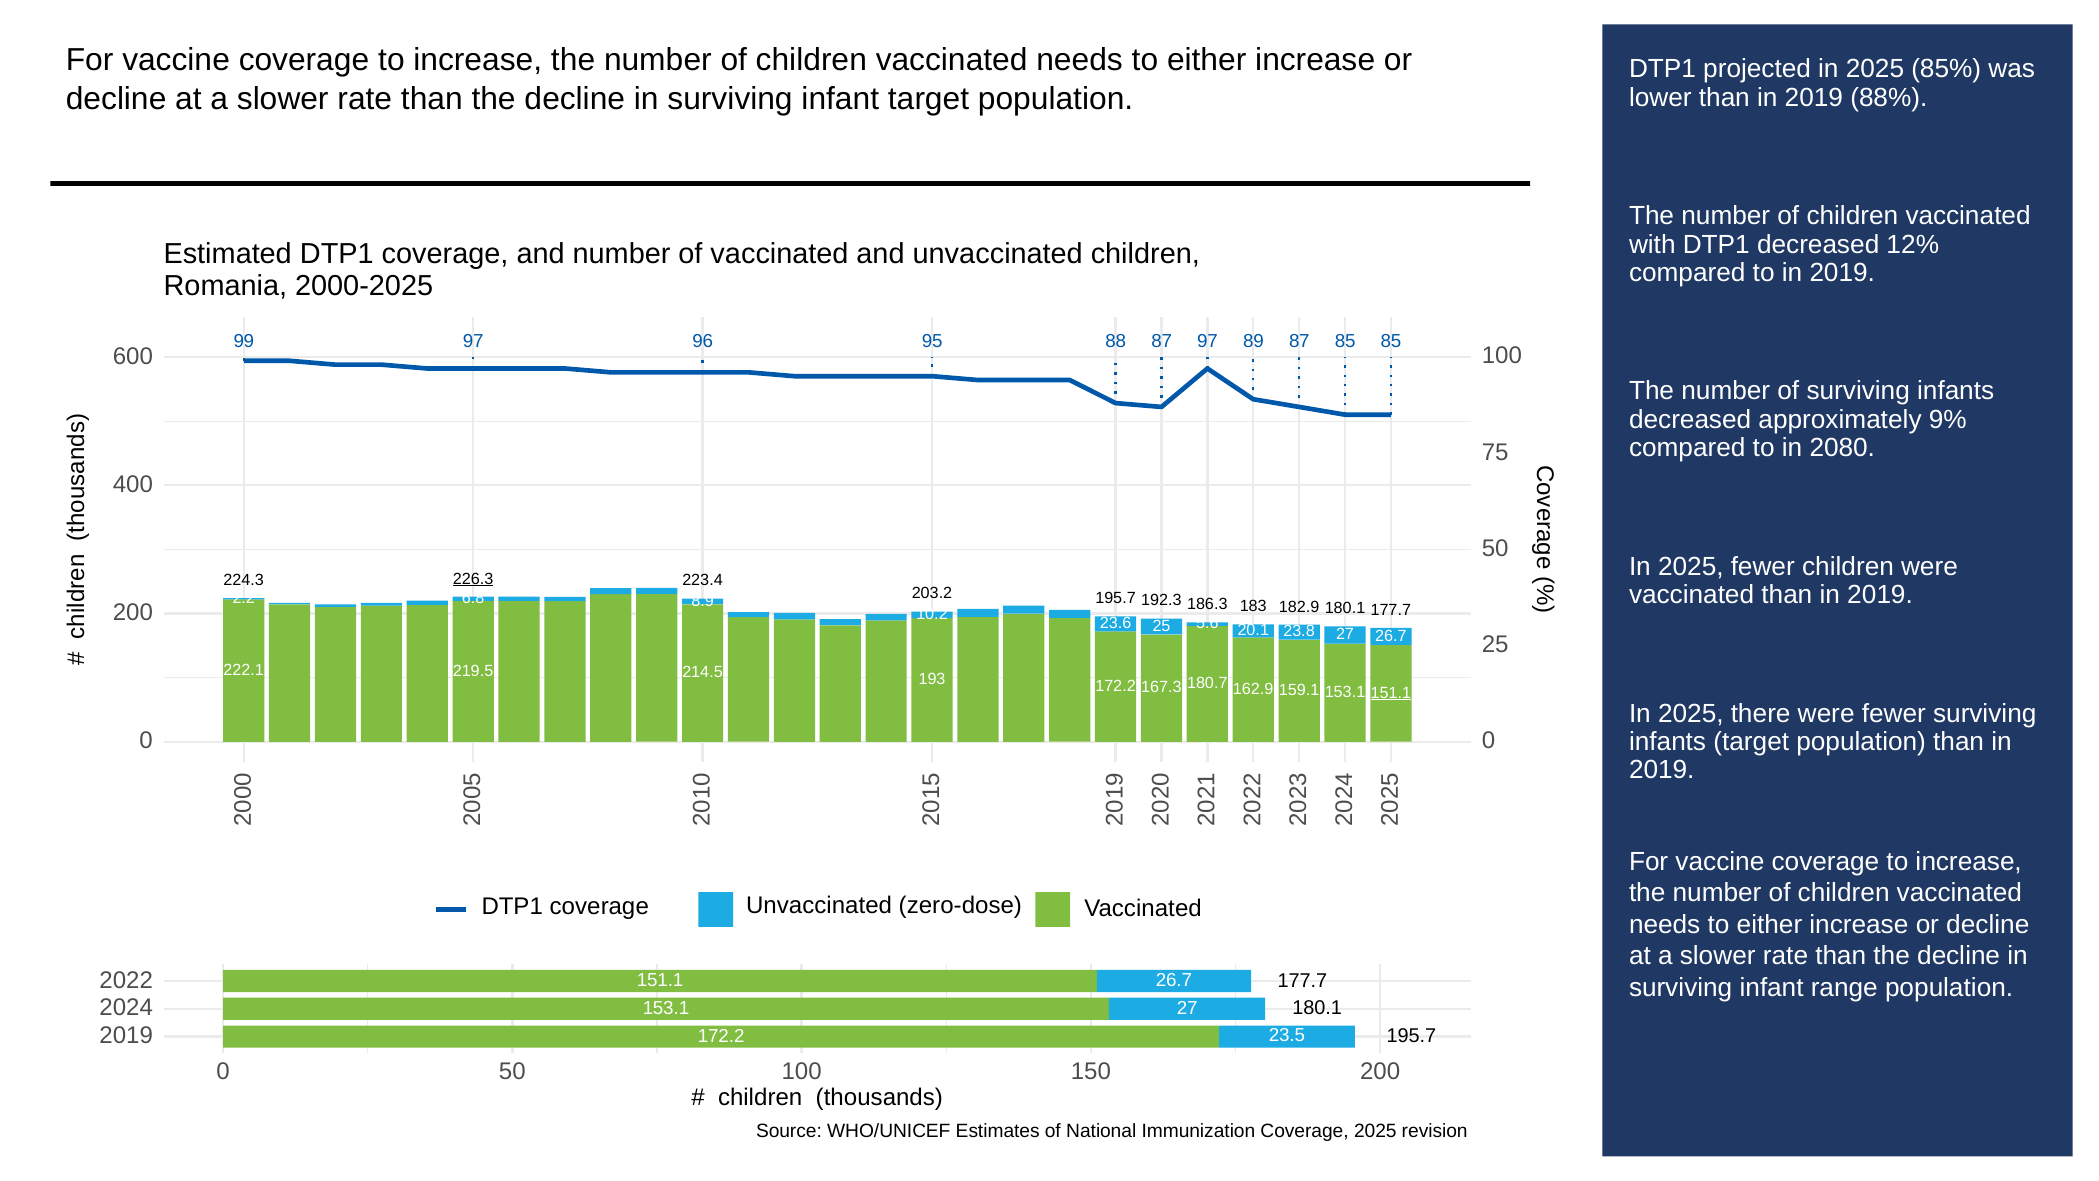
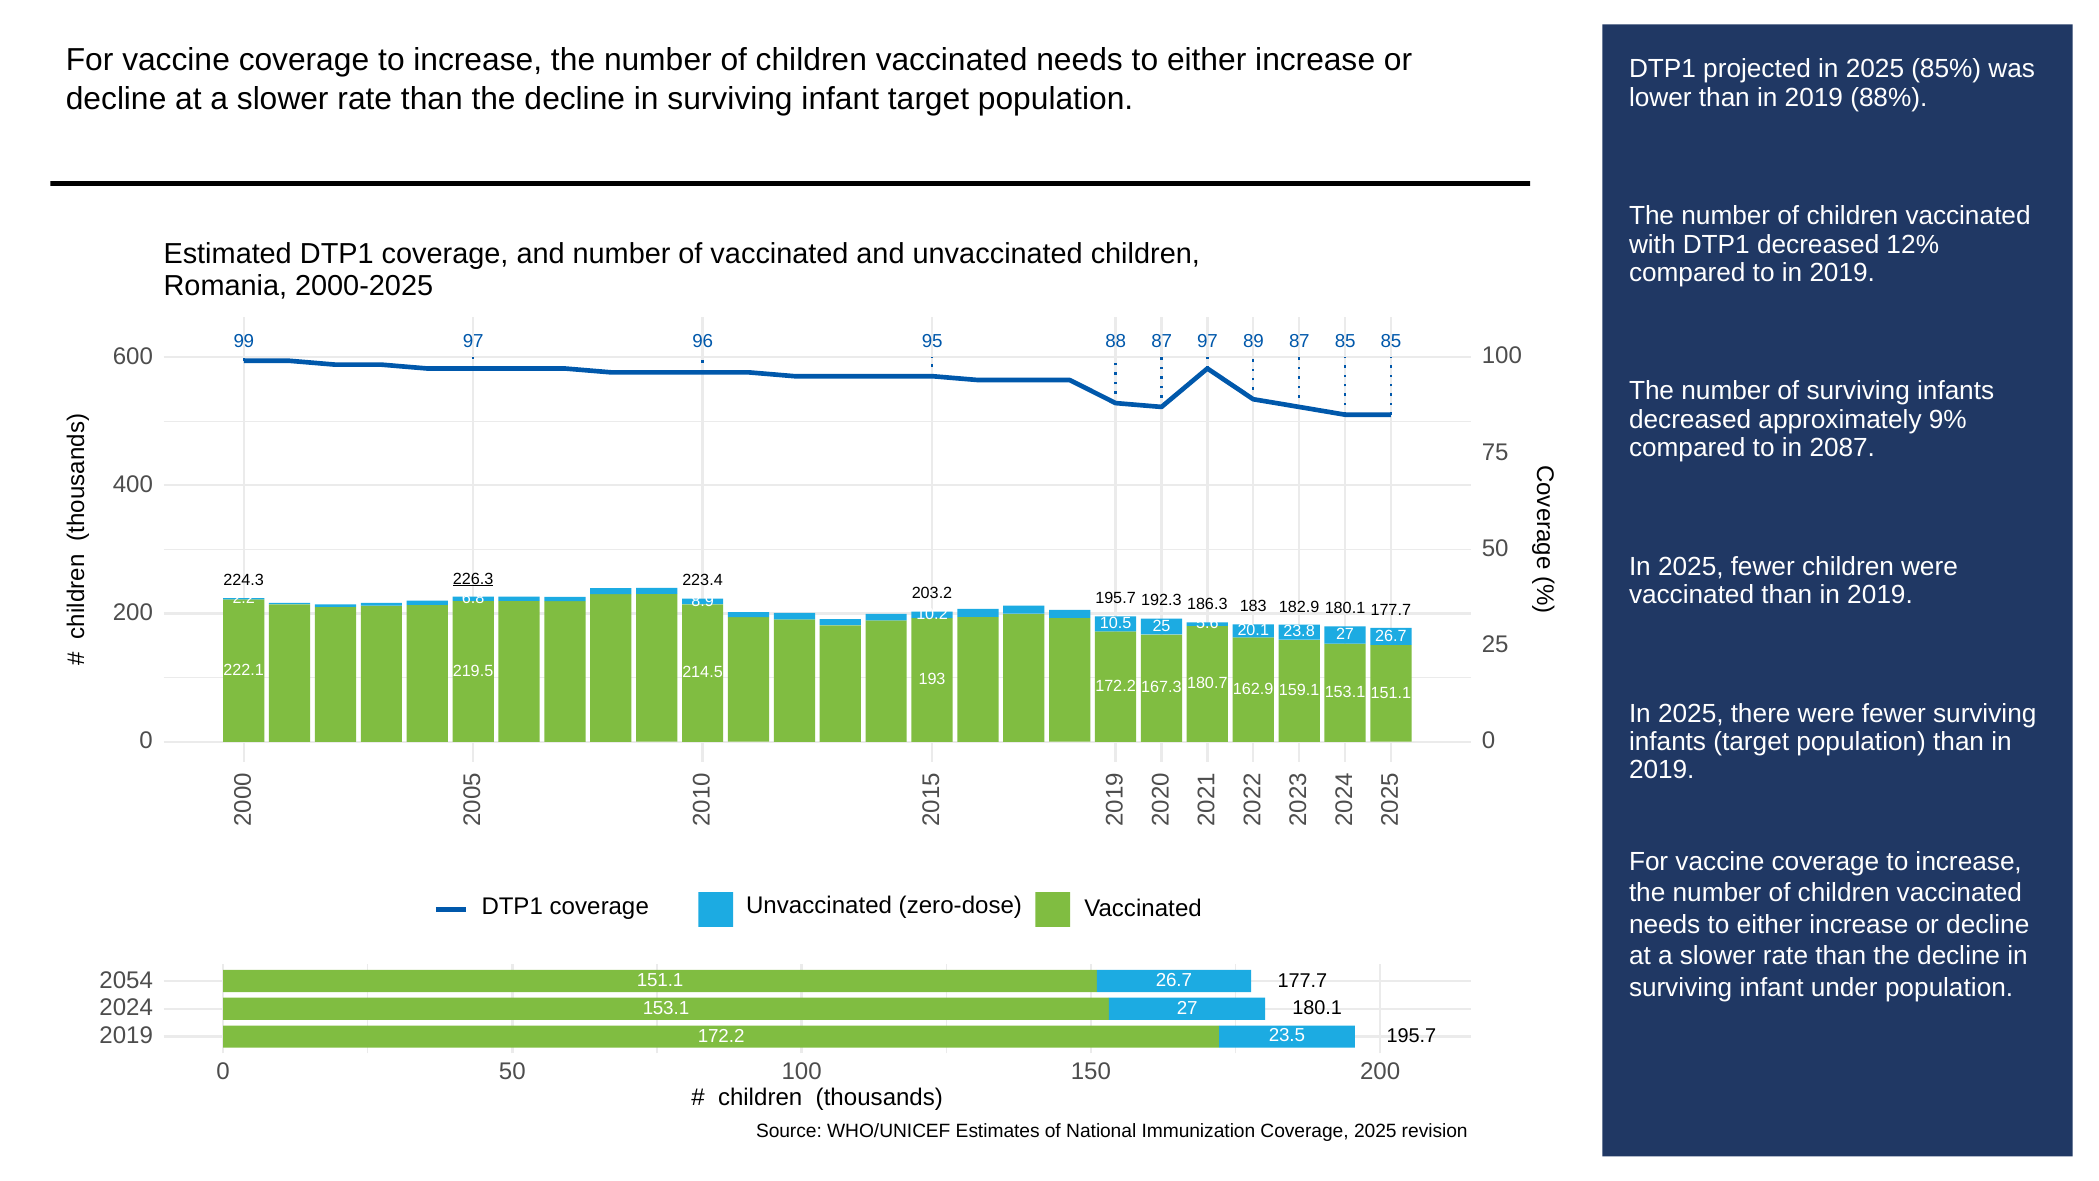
2080: 2080 -> 2087 (1842, 448)
23.6: 23.6 -> 10.5 (1116, 623)
151.1 underline: present -> none (1391, 693)
2022: 2022 -> 2054 (126, 980)
range: range -> under (1844, 987)
